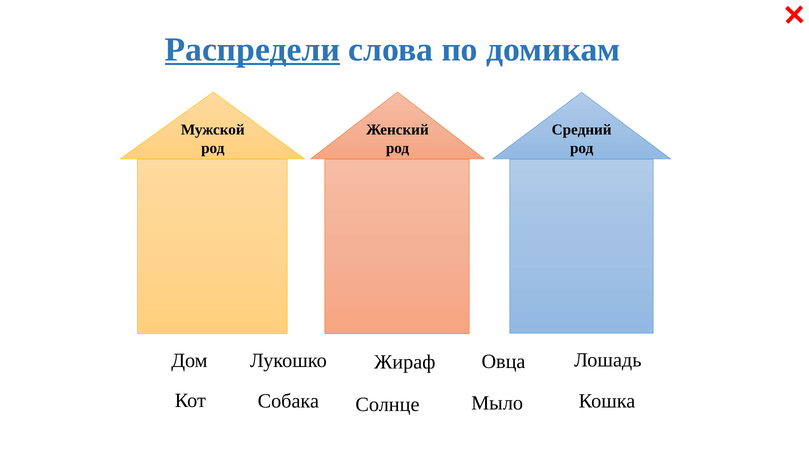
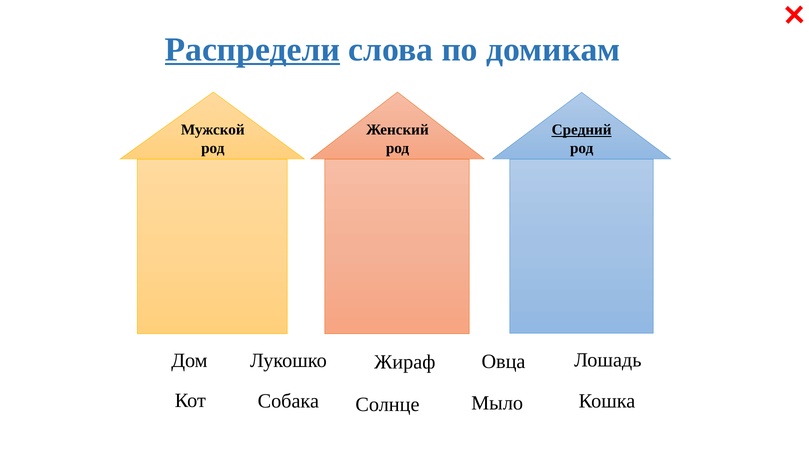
Средний underline: none -> present (582, 130)
